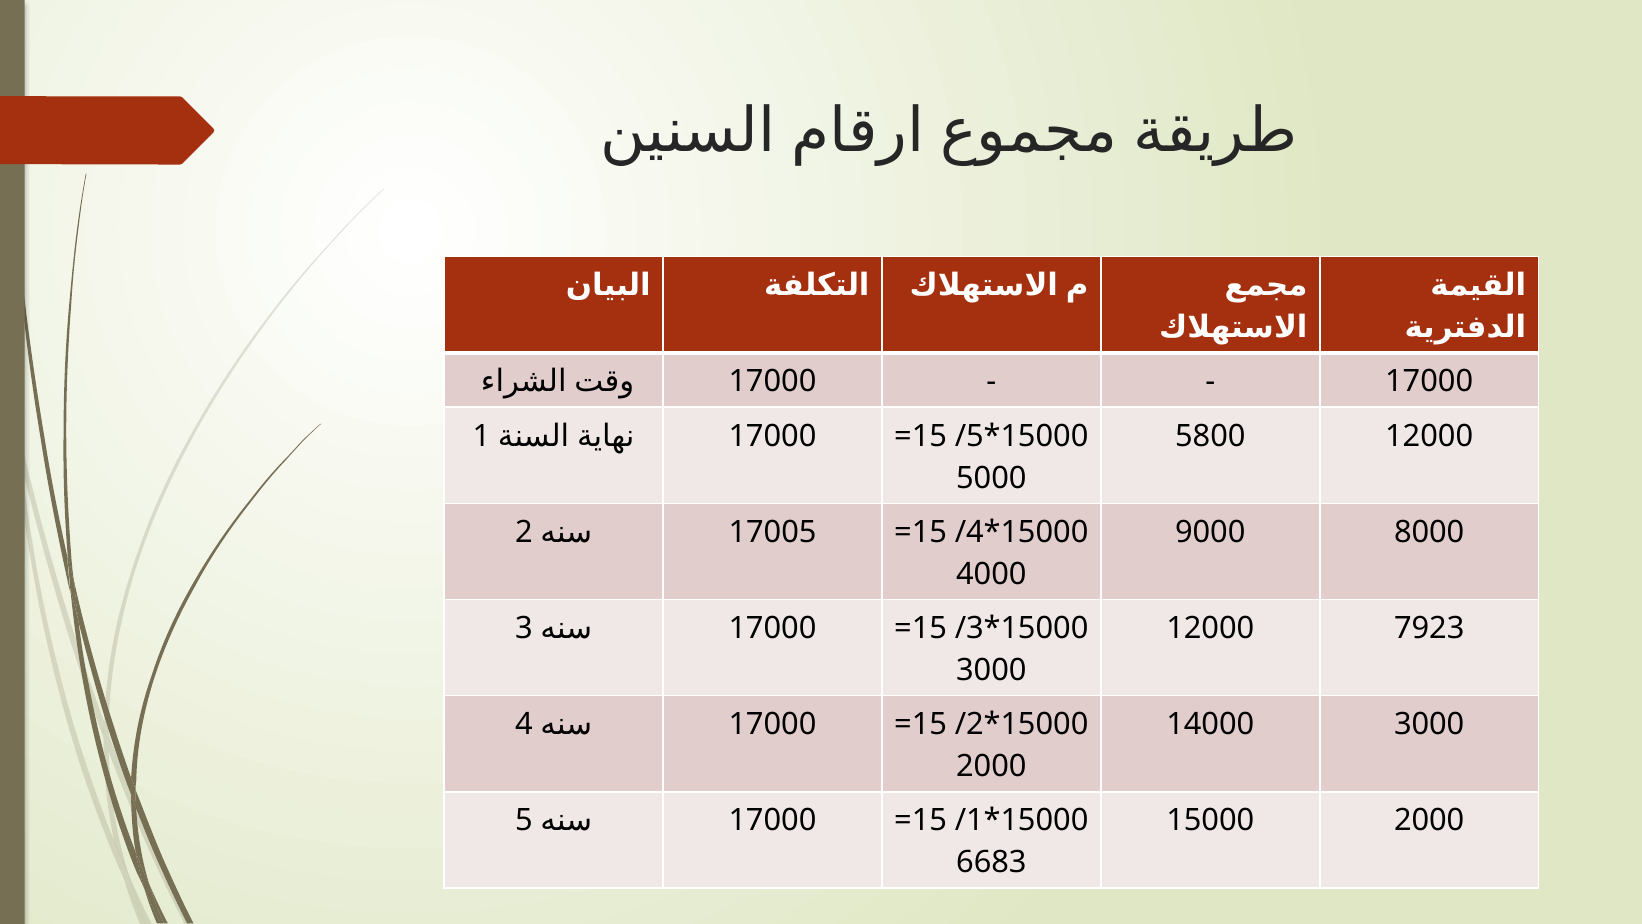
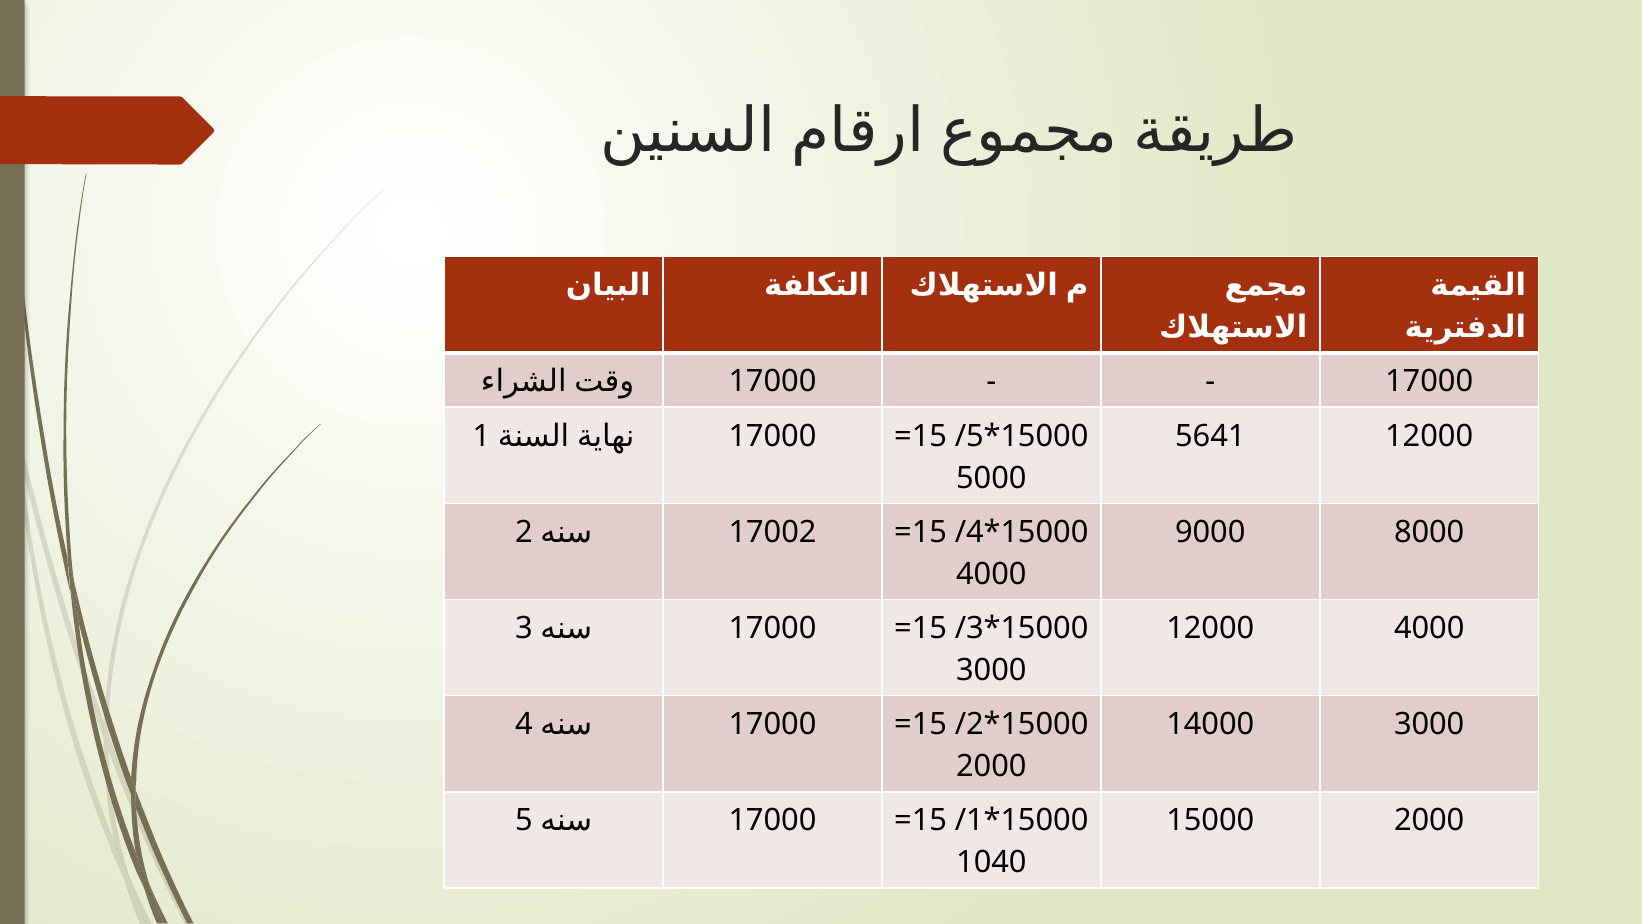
5800: 5800 -> 5641 (1210, 436)
17005: 17005 -> 17002 (772, 532)
12000 7923: 7923 -> 4000 (1429, 628)
6683: 6683 -> 1040 (991, 862)
